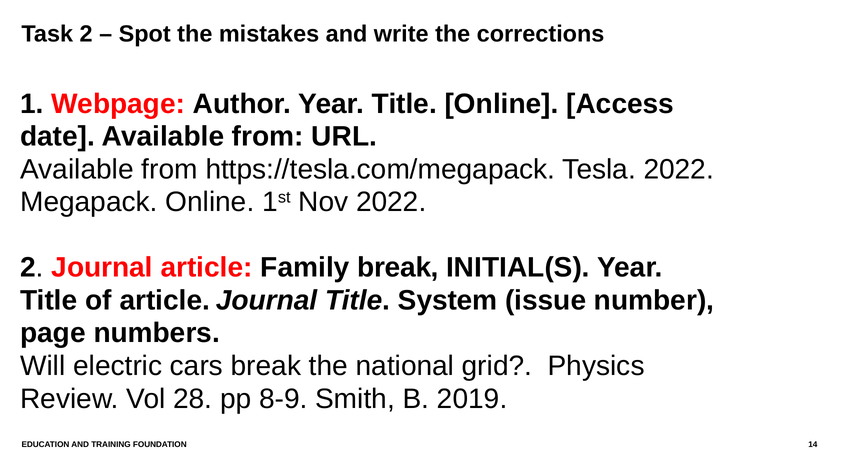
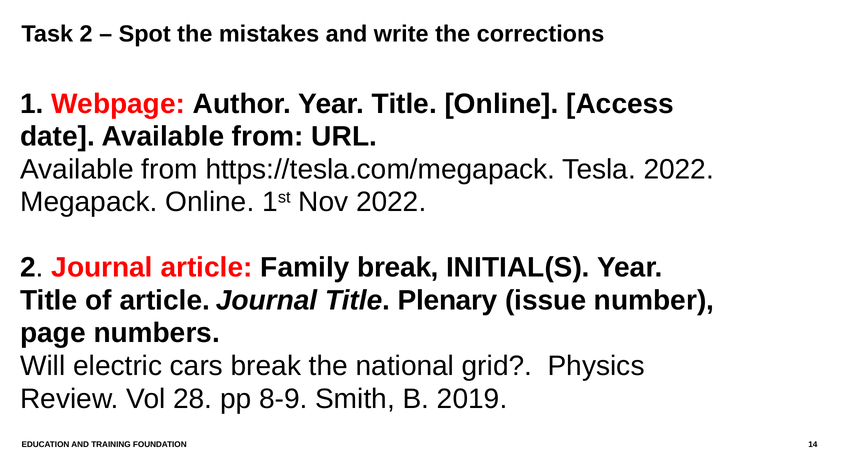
System: System -> Plenary (448, 301)
